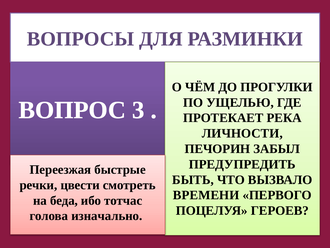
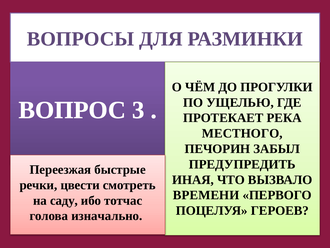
ЛИЧНОСТИ: ЛИЧНОСТИ -> МЕСТНОГО (242, 133)
БЫТЬ: БЫТЬ -> ИНАЯ (193, 179)
беда: беда -> саду (64, 200)
